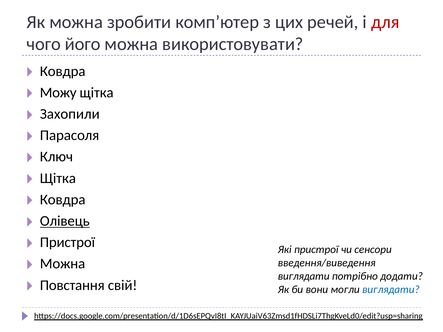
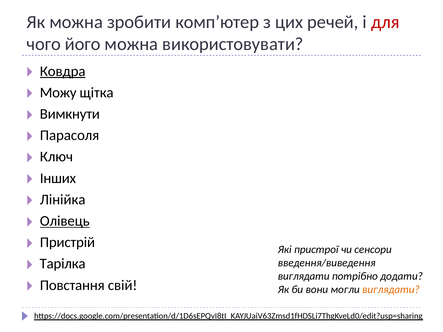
Ковдра underline: none -> present (63, 71)
Захопили: Захопили -> Вимкнути (70, 114)
Щітка: Щітка -> Інших (58, 178)
Ковдра: Ковдра -> Лінійка (63, 200)
Пристрої: Пристрої -> Пристрій (67, 243)
Можна: Можна -> Тарілка (63, 264)
виглядати colour: blue -> orange (391, 290)
